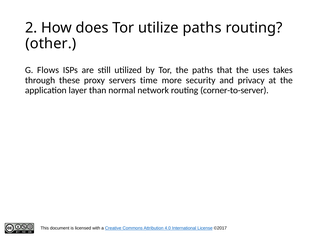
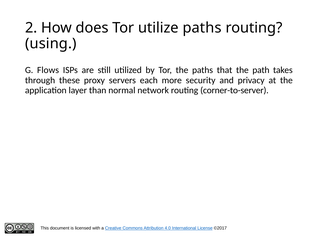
other: other -> using (51, 44)
uses: uses -> path (261, 70)
time: time -> each (149, 80)
